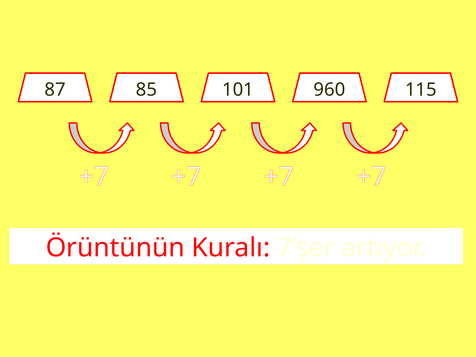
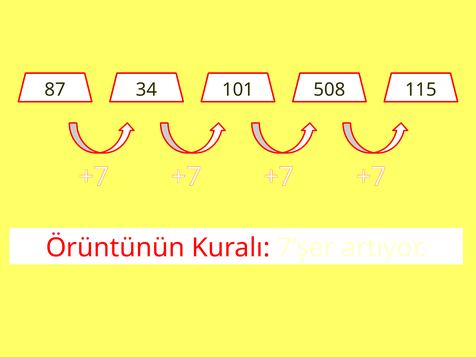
85: 85 -> 34 (147, 90)
960: 960 -> 508 (329, 90)
